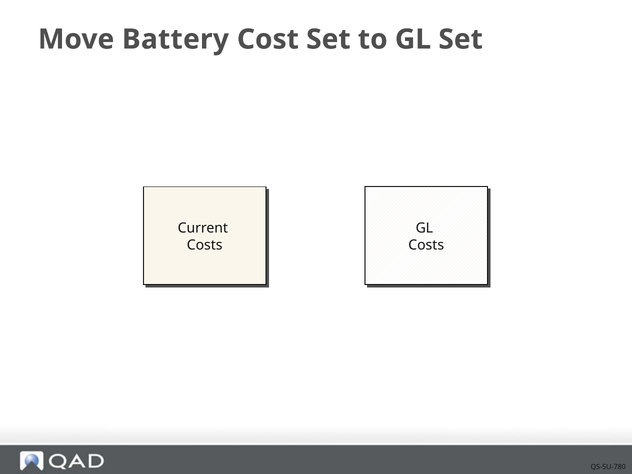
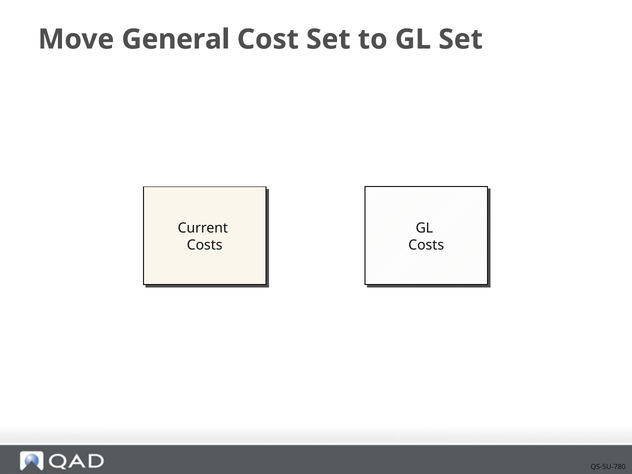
Battery: Battery -> General (176, 39)
